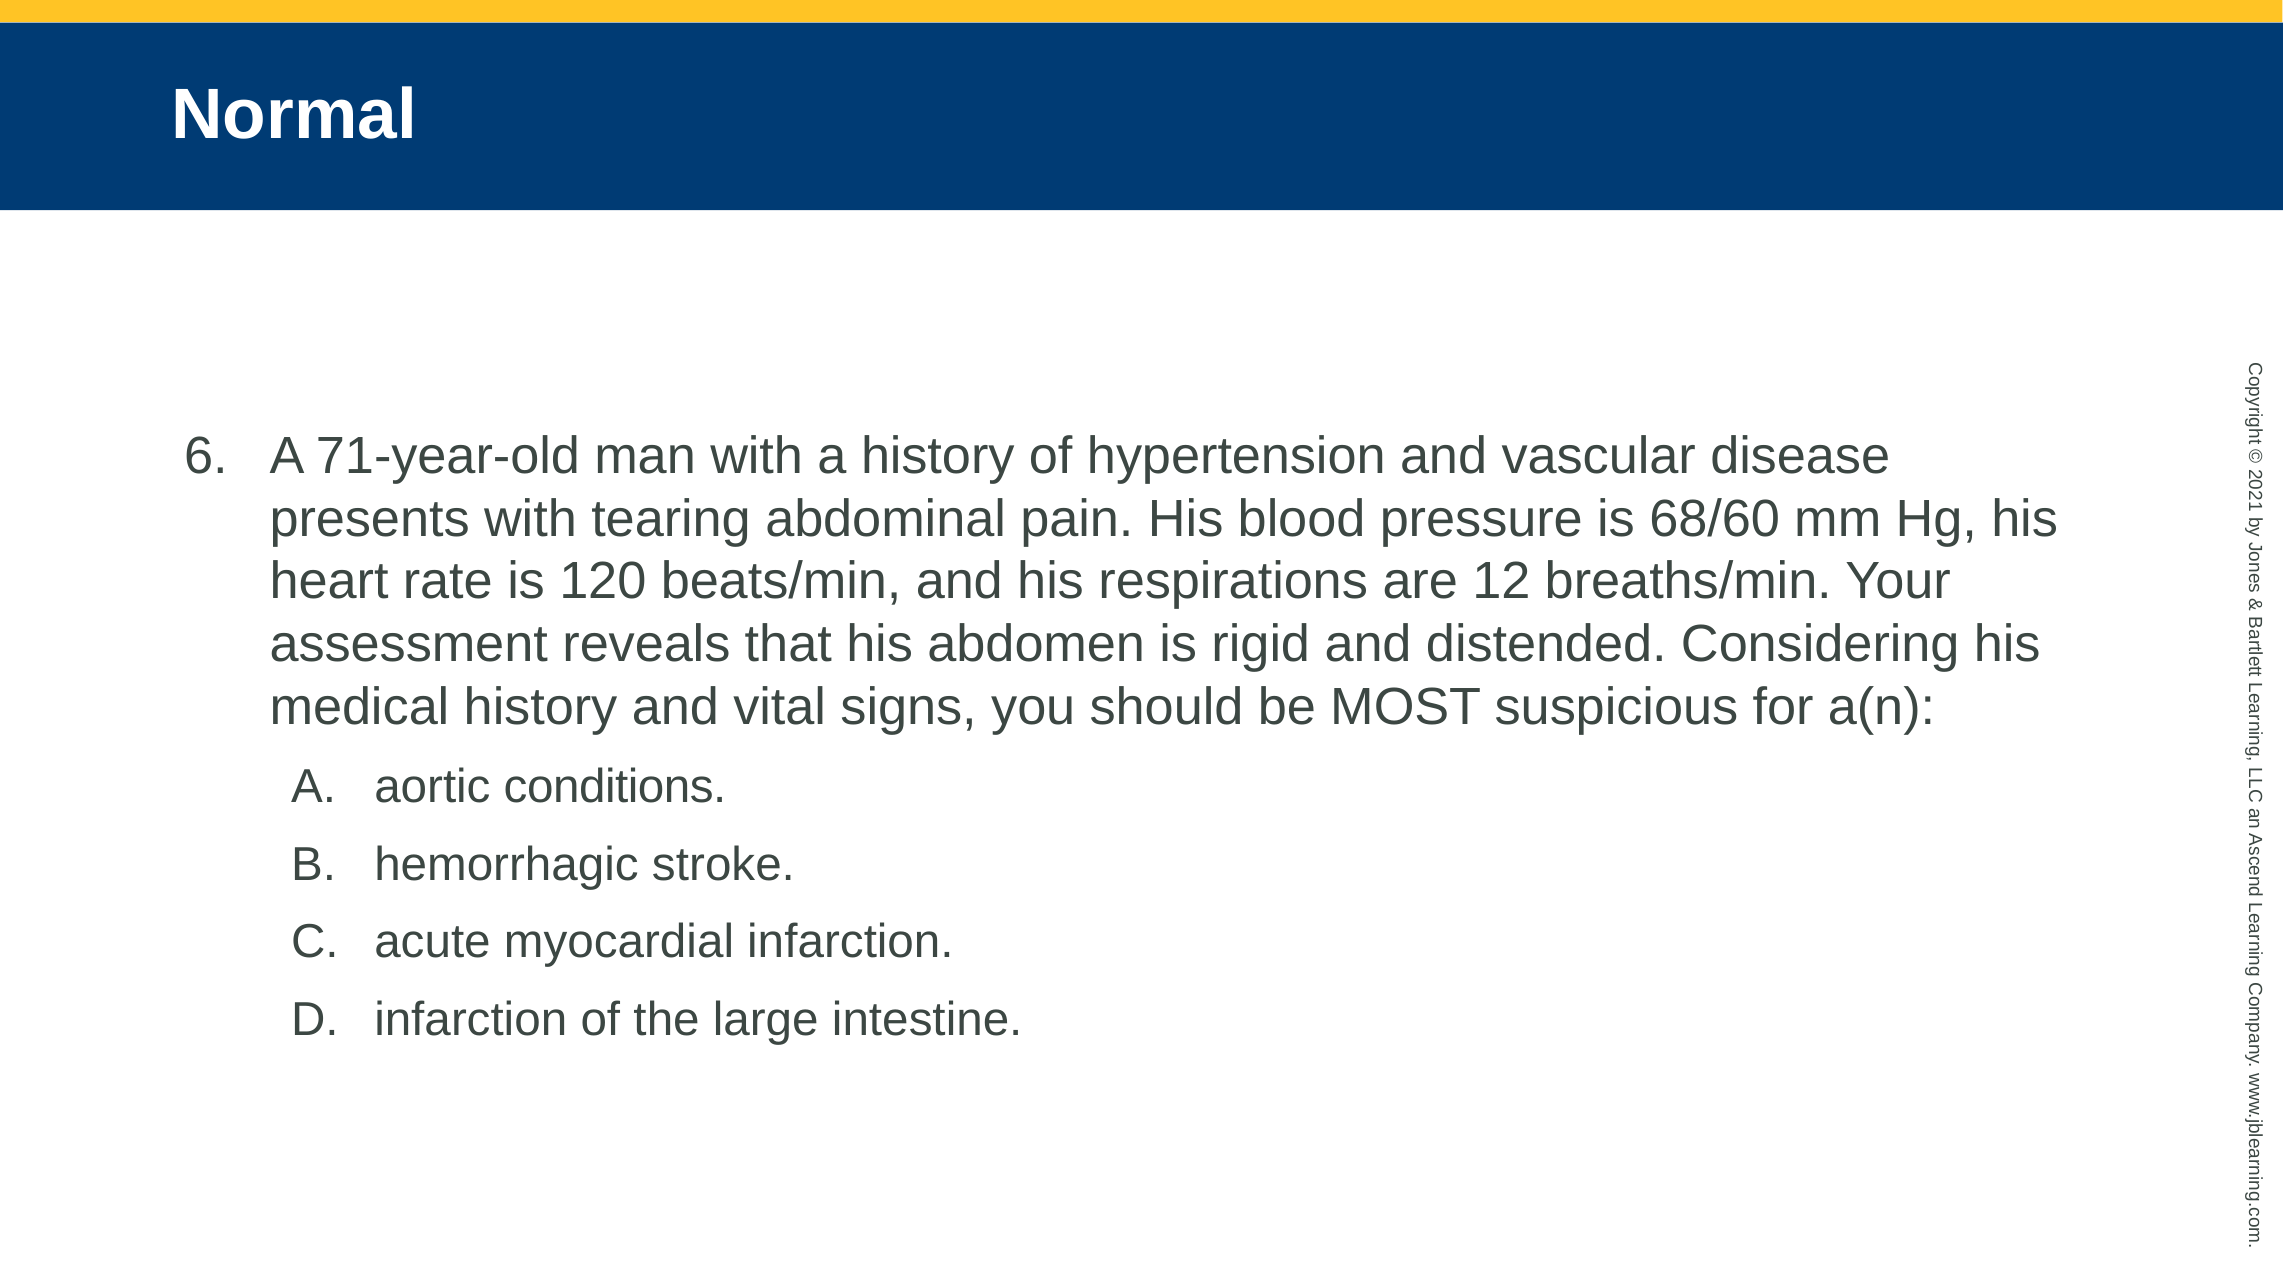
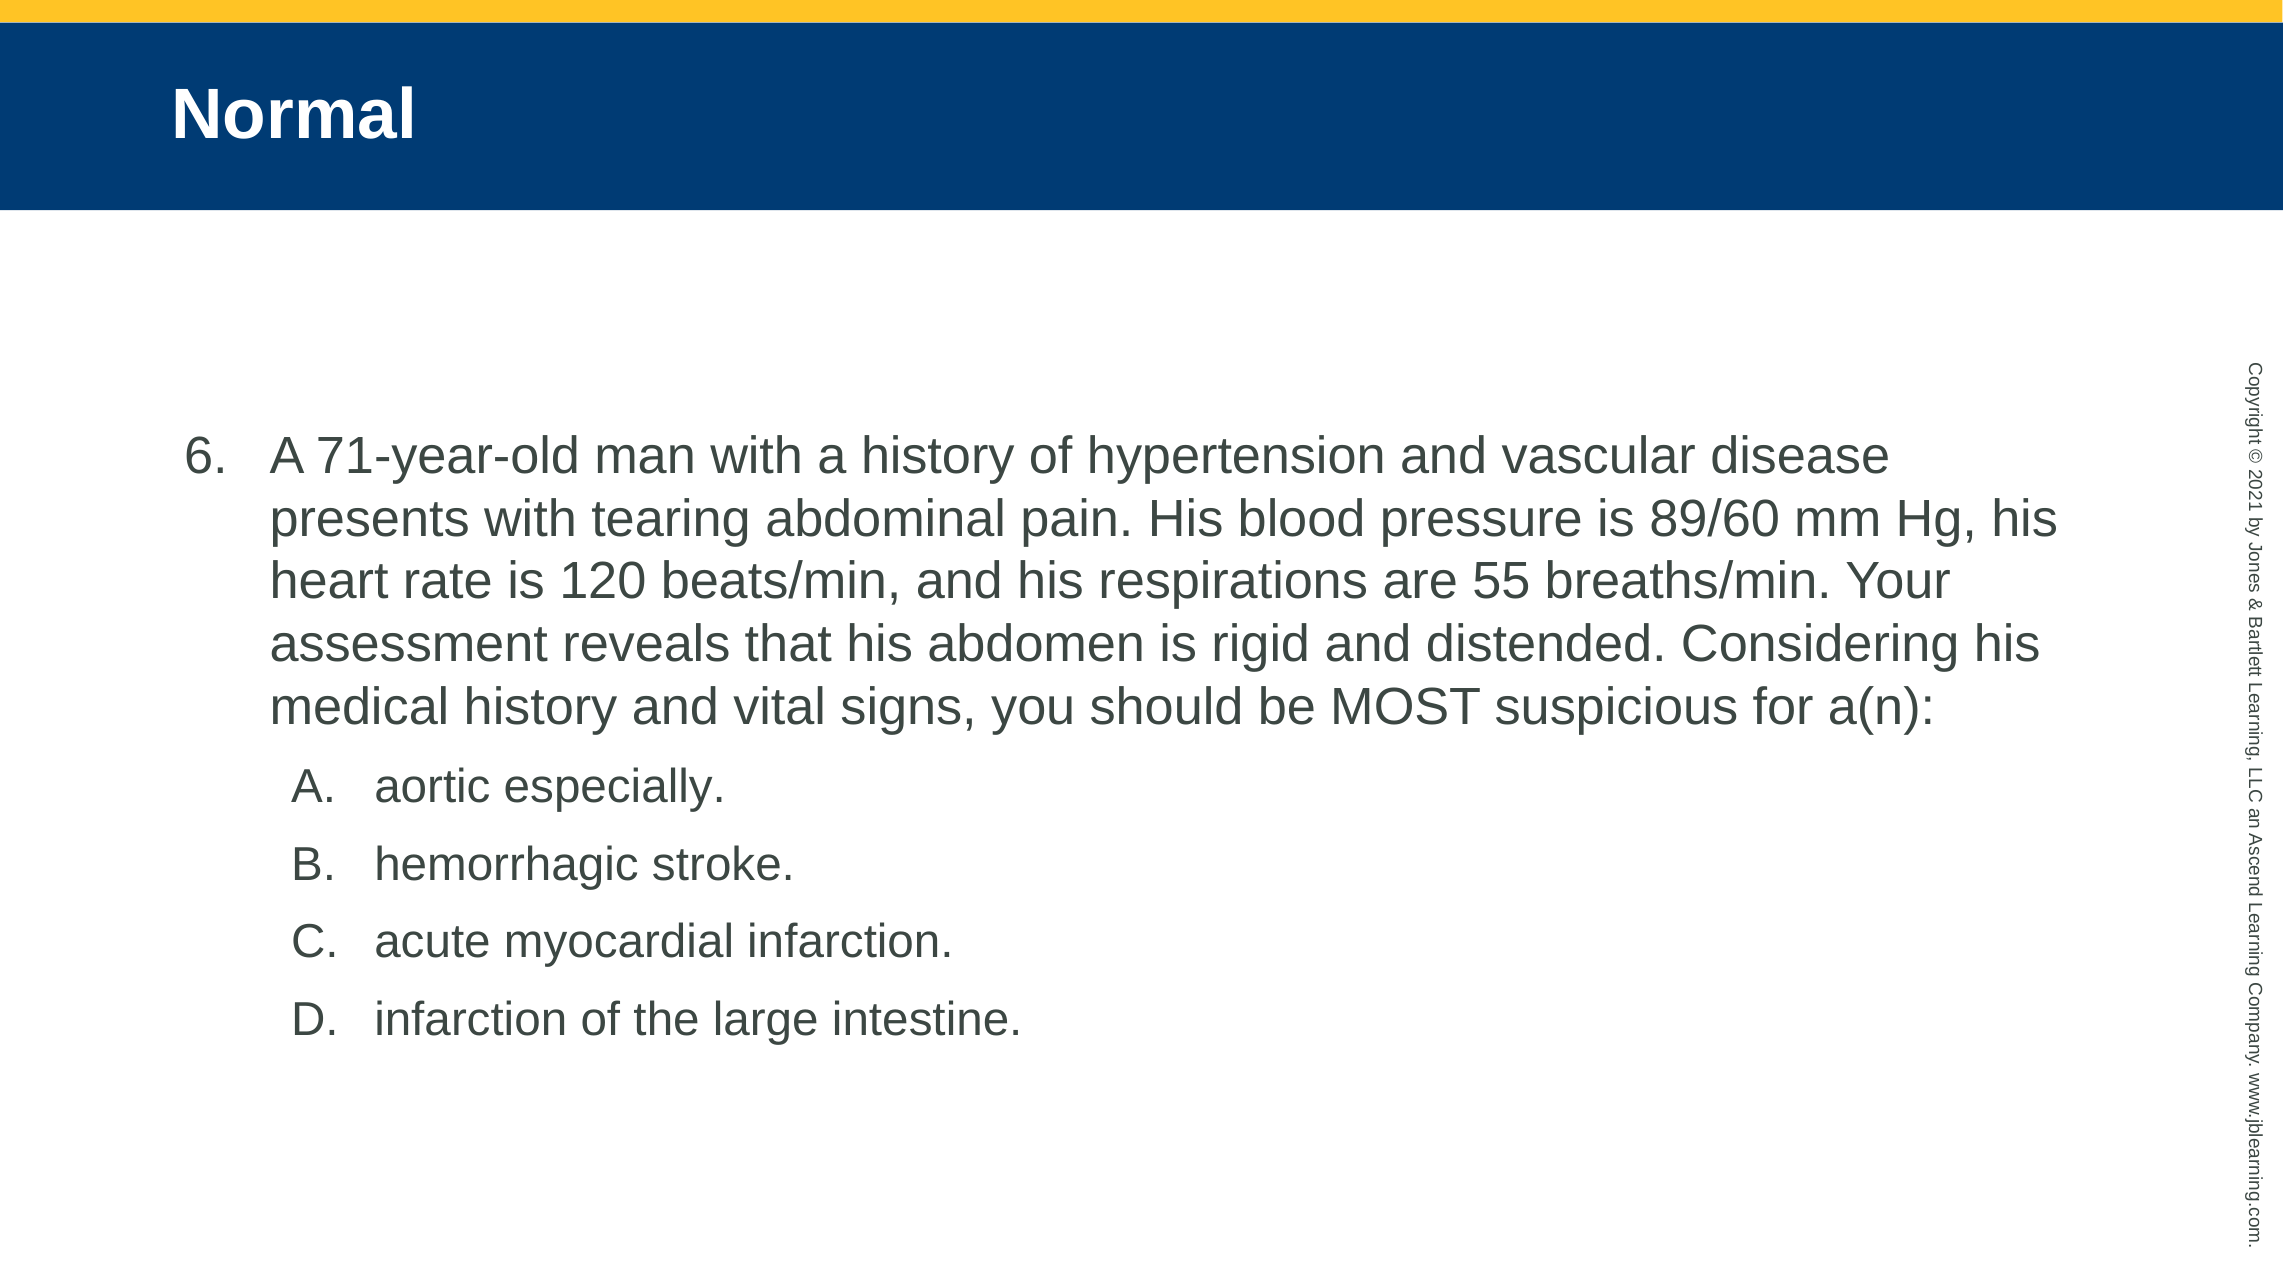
68/60: 68/60 -> 89/60 (1715, 519)
12: 12 -> 55 (1501, 582)
conditions: conditions -> especially (615, 787)
